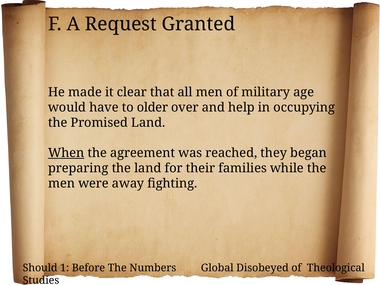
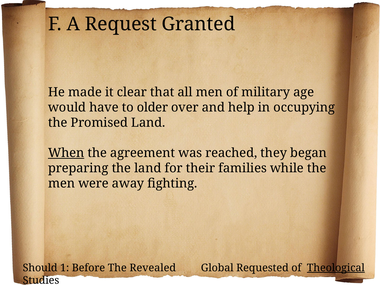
Numbers: Numbers -> Revealed (153, 268)
Disobeyed: Disobeyed -> Requested (262, 268)
Theological underline: none -> present (336, 268)
